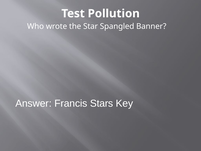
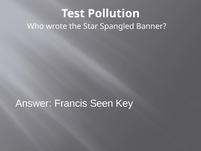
Stars: Stars -> Seen (102, 103)
